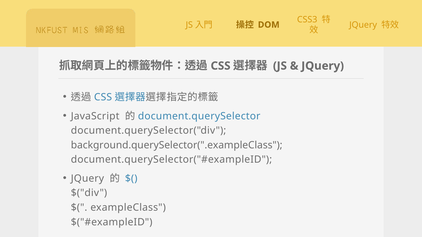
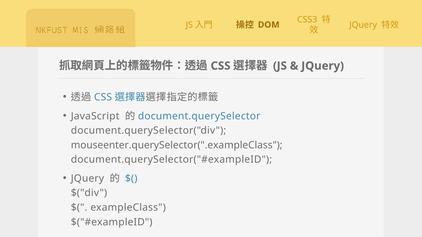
background.querySelector(".exampleClass: background.querySelector(".exampleClass -> mouseenter.querySelector(".exampleClass (177, 145)
